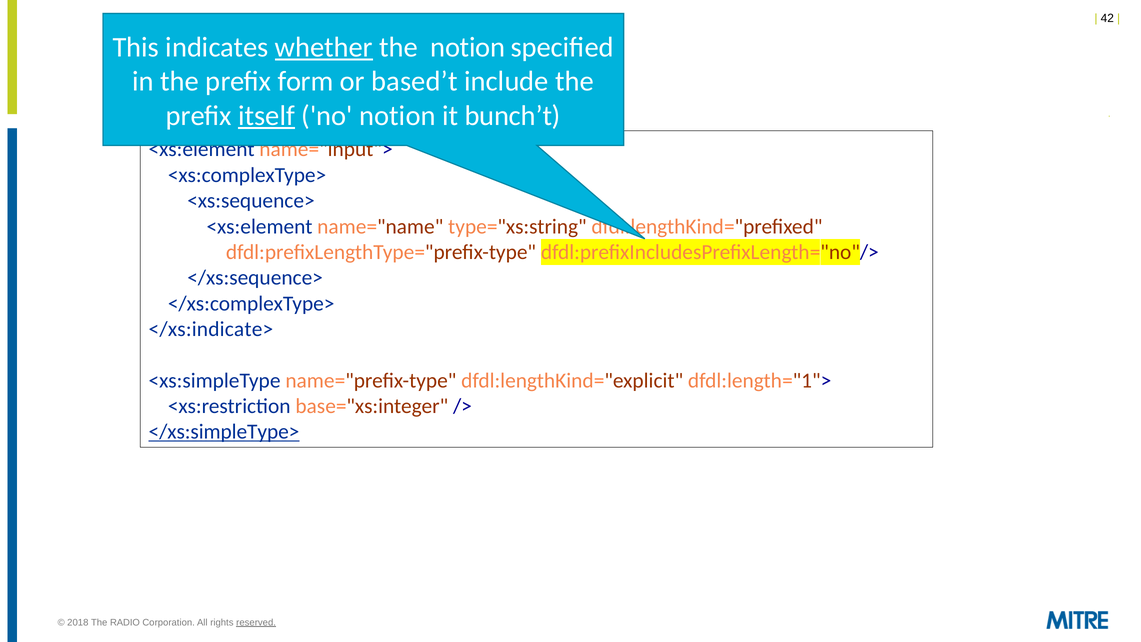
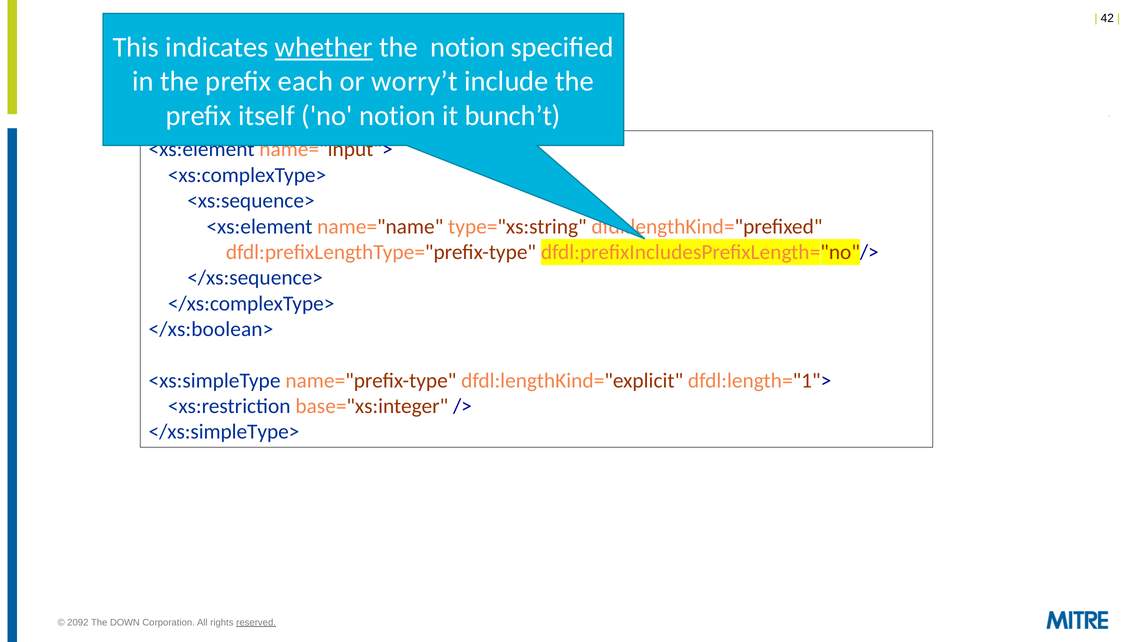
form: form -> each (305, 81)
based’t: based’t -> worry’t (414, 81)
itself underline: present -> none (267, 116)
</xs:indicate>: </xs:indicate> -> </xs:boolean> (211, 329)
</xs:simpleType> underline: present -> none (224, 432)
2018: 2018 -> 2092 (78, 622)
RADIO: RADIO -> DOWN (125, 622)
